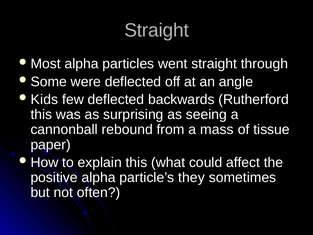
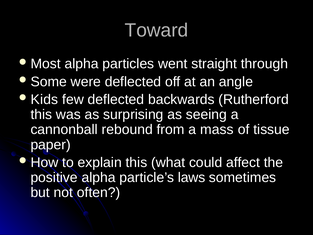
Straight: Straight -> Toward (156, 30)
they: they -> laws (192, 177)
